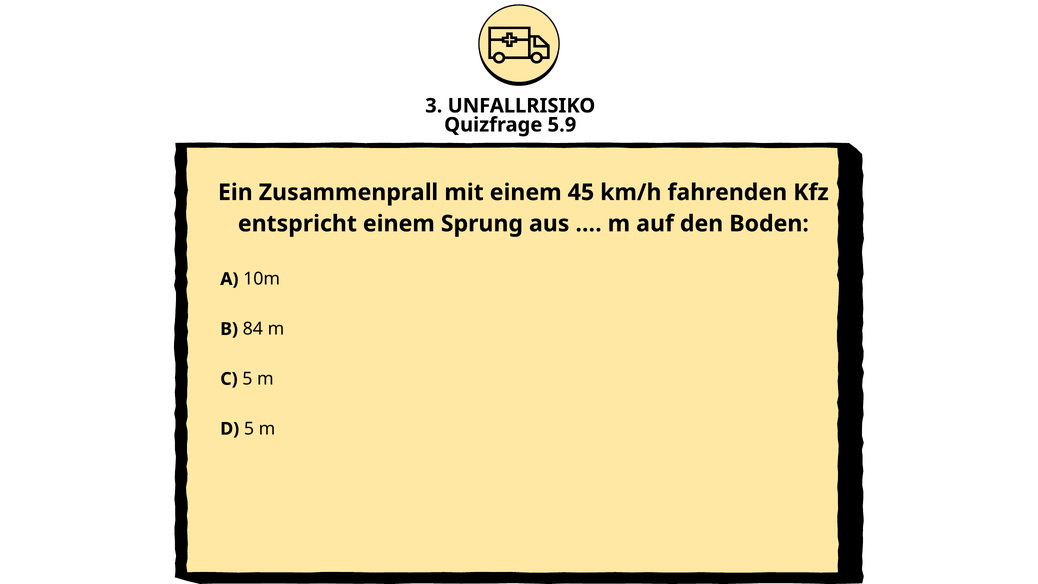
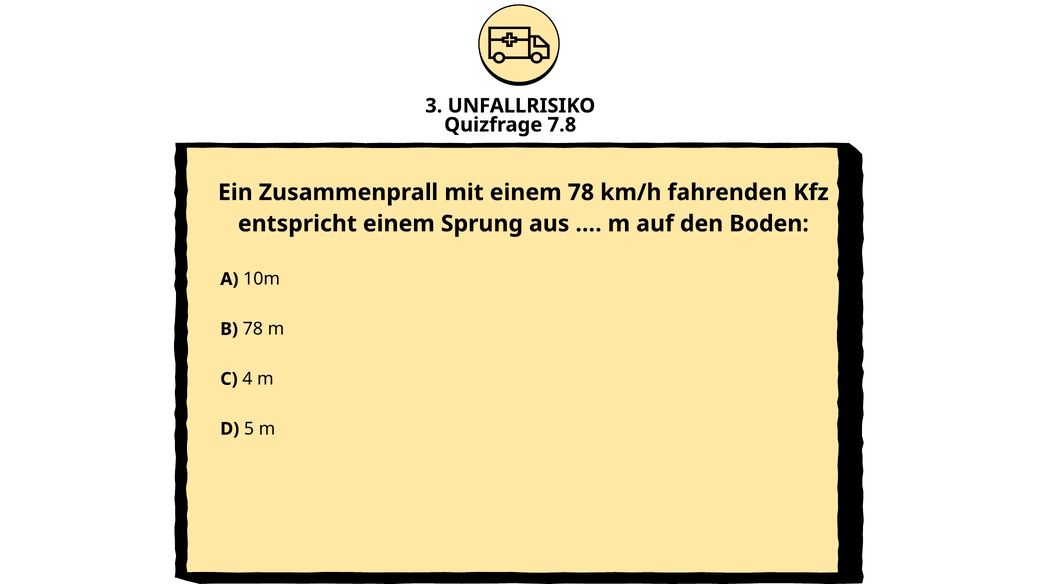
5.9: 5.9 -> 7.8 (562, 125)
einem 45: 45 -> 78 (581, 192)
B 84: 84 -> 78 (253, 329)
C 5: 5 -> 4 (247, 379)
